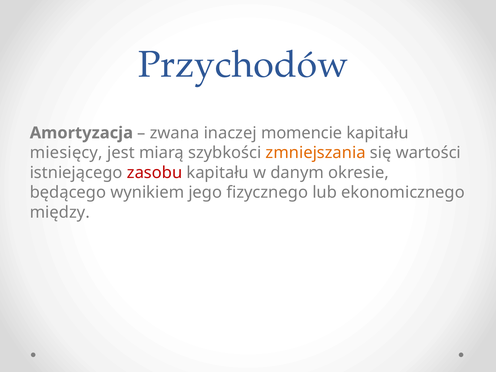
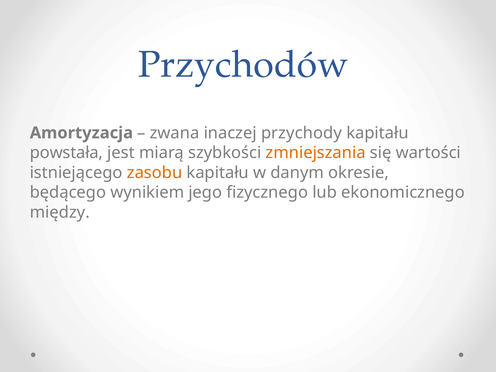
momencie: momencie -> przychody (301, 133)
miesięcy: miesięcy -> powstała (66, 153)
zasobu colour: red -> orange (155, 173)
